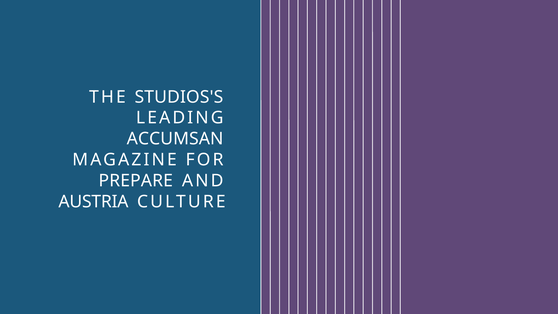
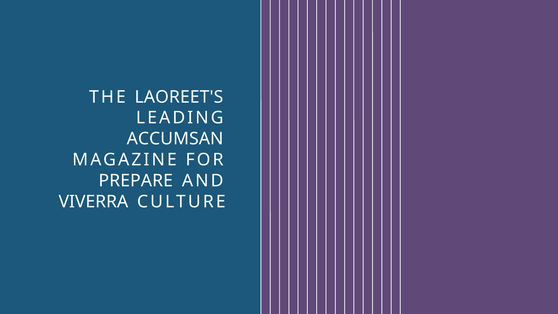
STUDIOS'S: STUDIOS'S -> LAOREET'S (179, 97)
AUSTRIA: AUSTRIA -> VIVERRA (93, 202)
